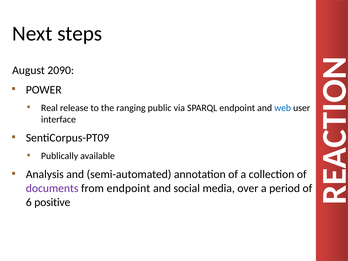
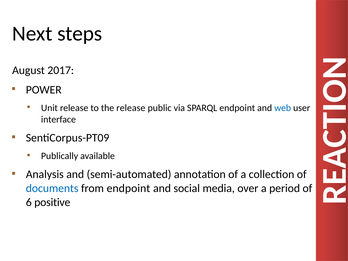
2090: 2090 -> 2017 (61, 70)
Real: Real -> Unit (49, 108)
the ranging: ranging -> release (131, 108)
documents colour: purple -> blue (52, 188)
